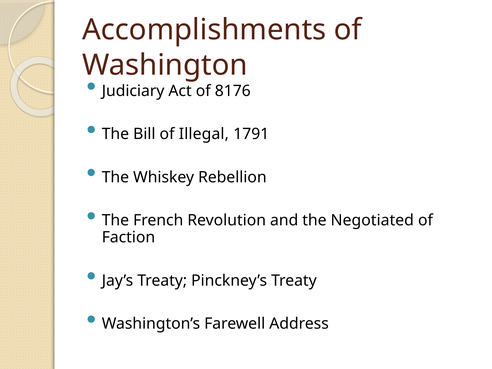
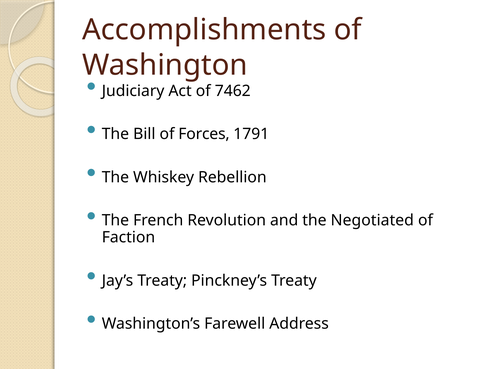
8176: 8176 -> 7462 (233, 91)
Illegal: Illegal -> Forces (204, 134)
